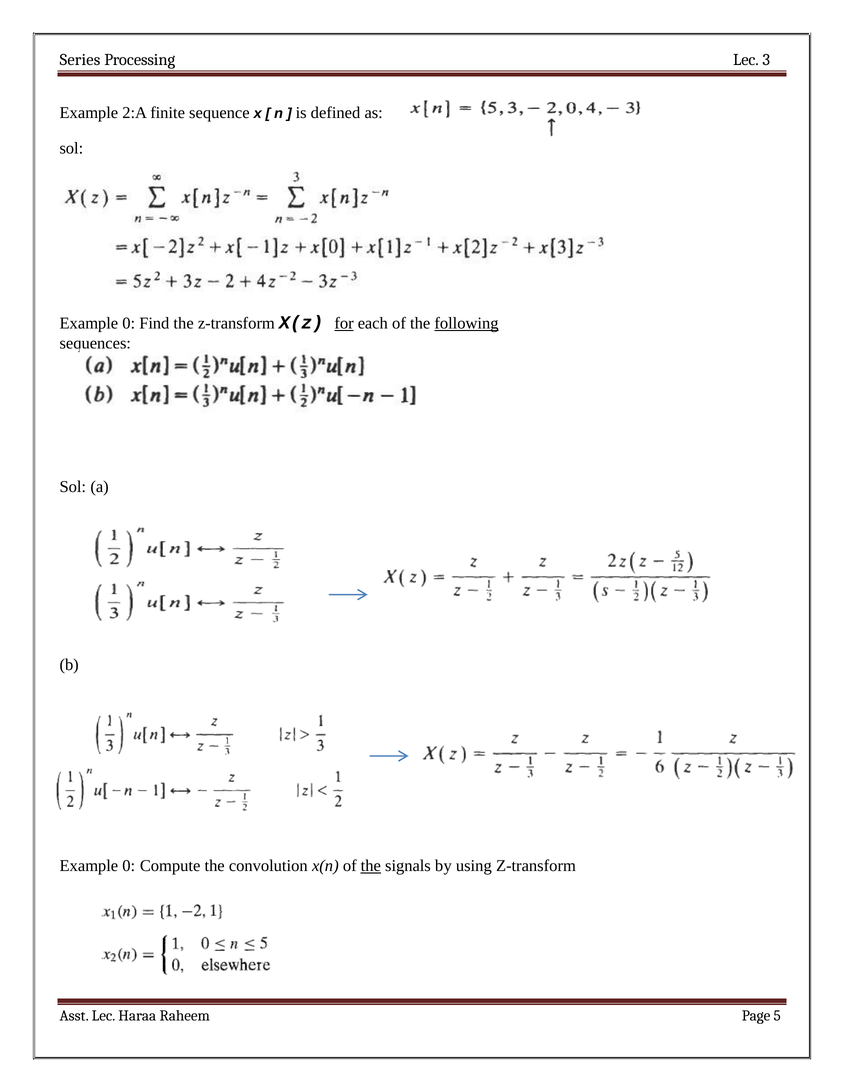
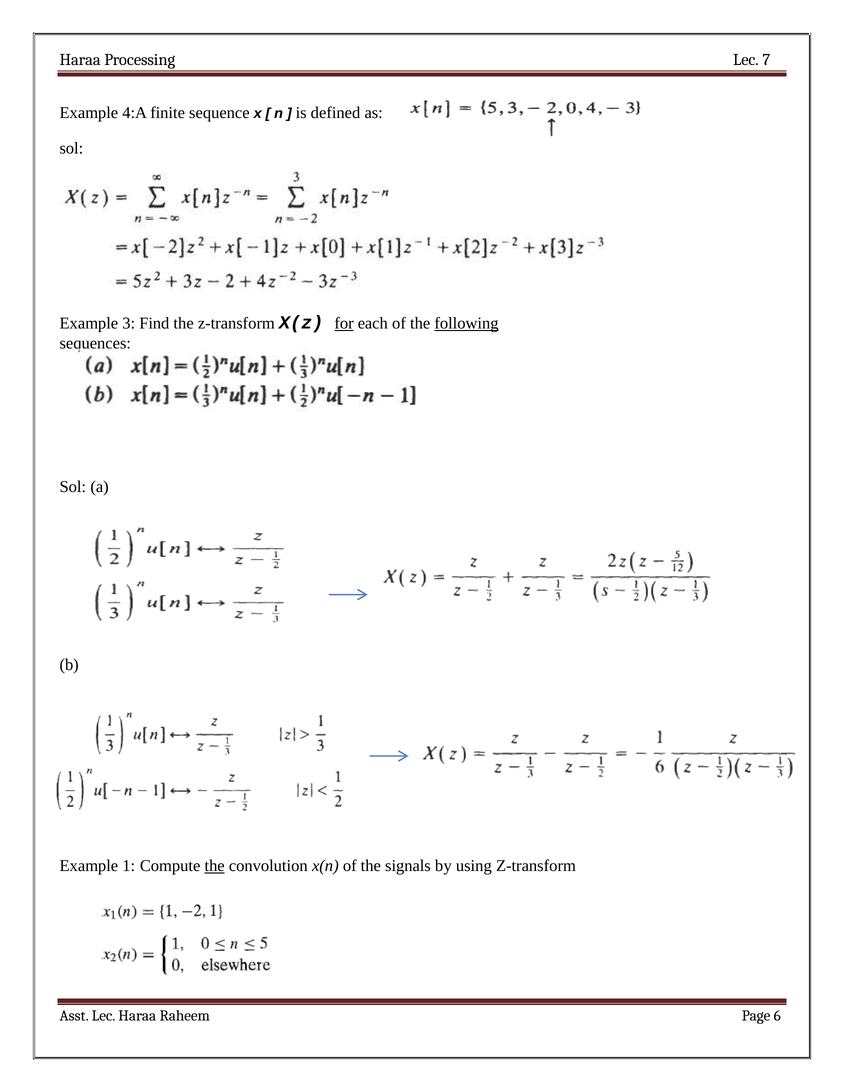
Series: Series -> Haraa (80, 60)
3: 3 -> 7 (766, 60)
2:A: 2:A -> 4:A (135, 113)
0: 0 -> 3 (129, 323)
0: 0 -> 1 (129, 866)
the underline: none -> present (215, 866)
the underline: present -> none (371, 866)
5: 5 -> 6 (777, 1016)
